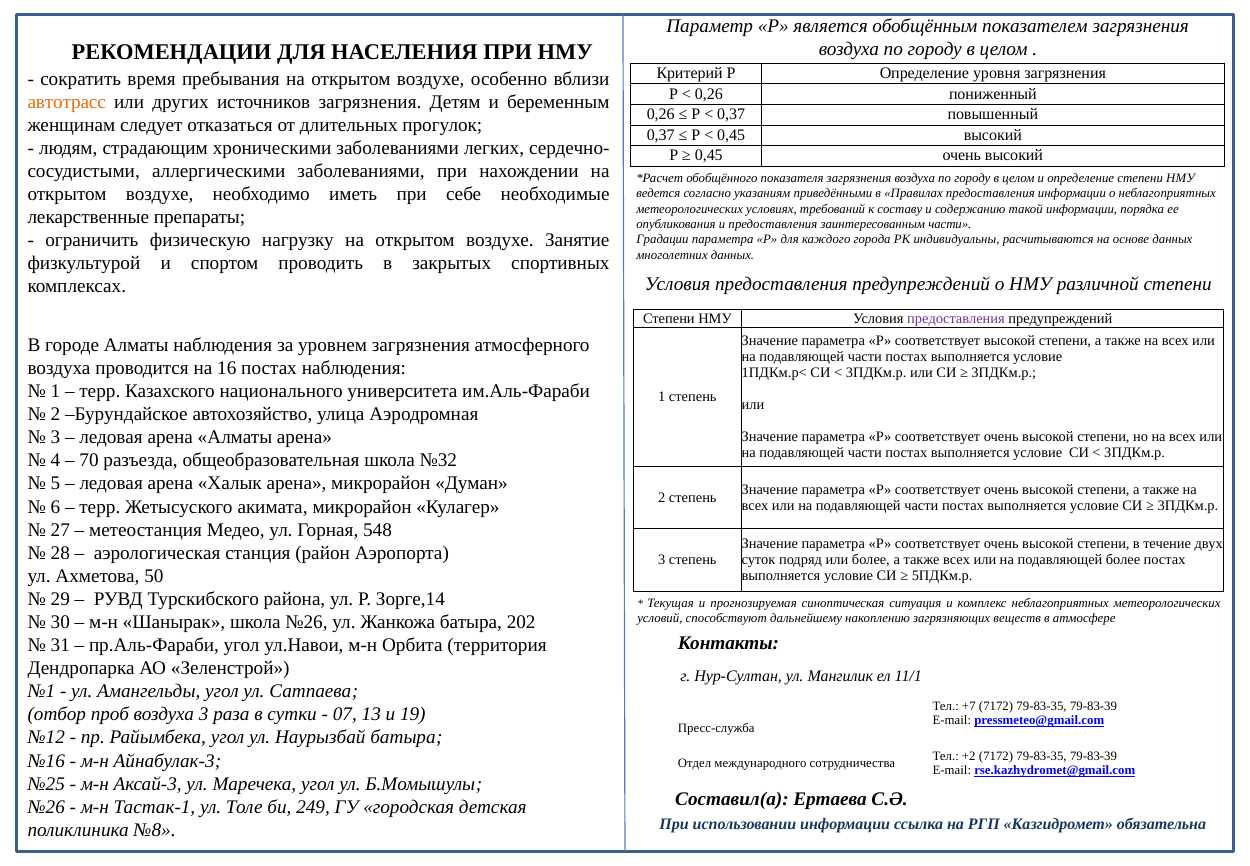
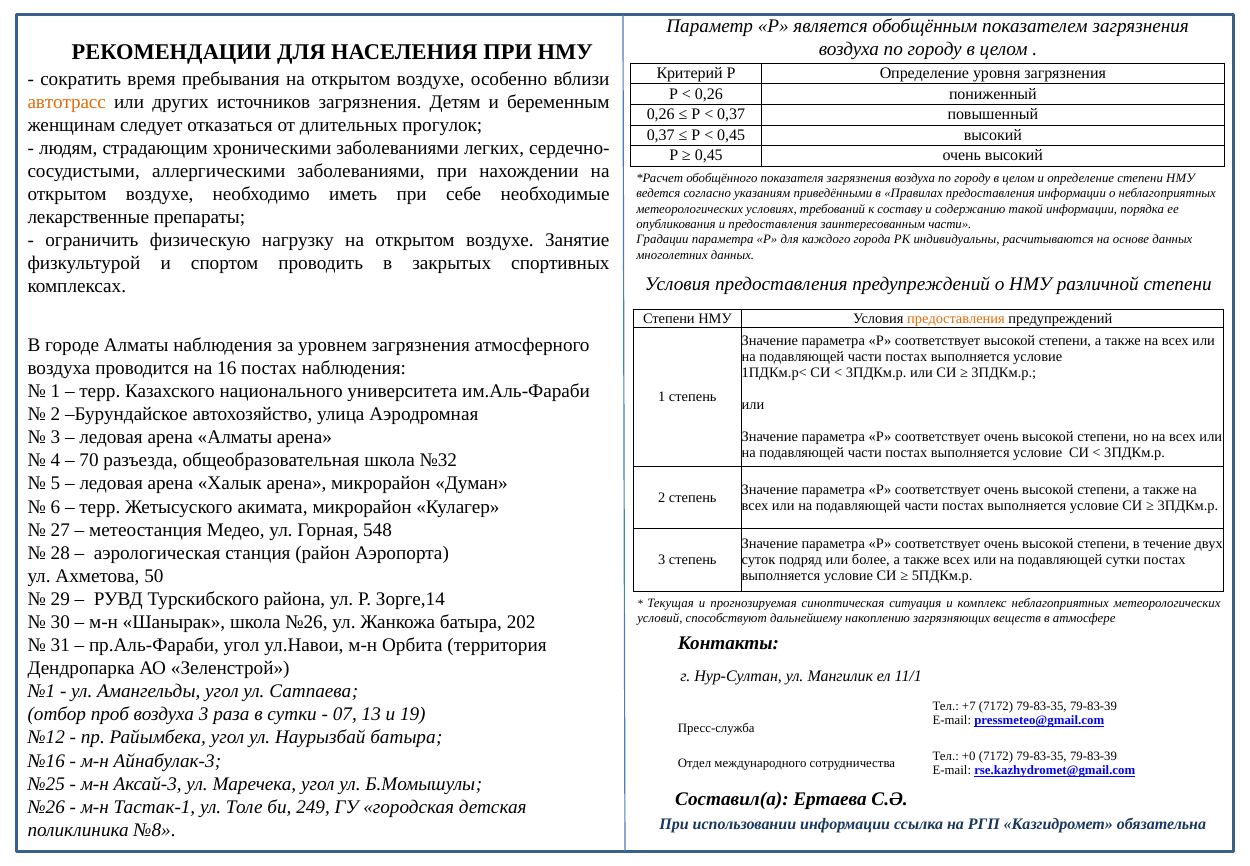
предоставления colour: purple -> orange (956, 318)
подавляющей более: более -> сутки (1123, 560)
+2: +2 -> +0 (969, 756)
